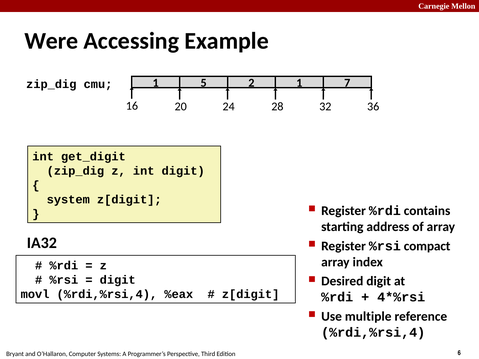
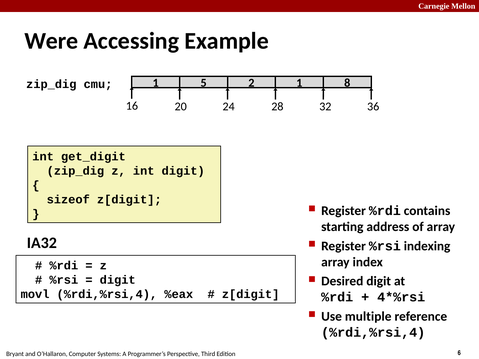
7: 7 -> 8 (347, 83)
system: system -> sizeof (68, 200)
compact: compact -> indexing (427, 246)
